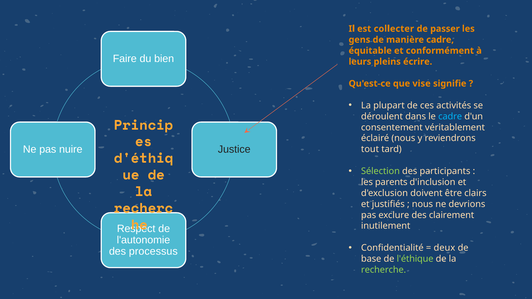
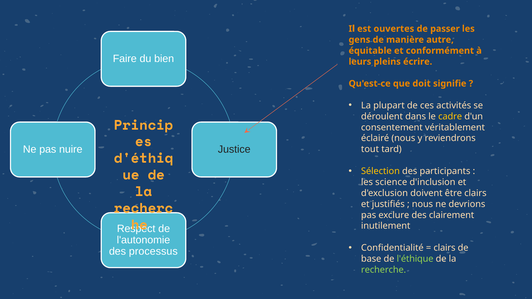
collecter: collecter -> ouvertes (394, 29)
manière cadre: cadre -> autre (440, 40)
vise: vise -> doit (422, 84)
cadre colour: light blue -> yellow (450, 116)
Sélection colour: light green -> yellow (380, 171)
parents: parents -> science (391, 182)
deux: deux -> clairs (444, 248)
